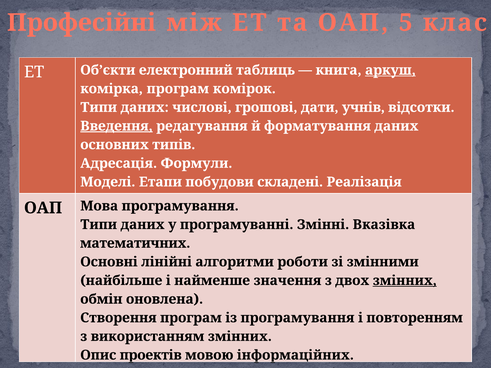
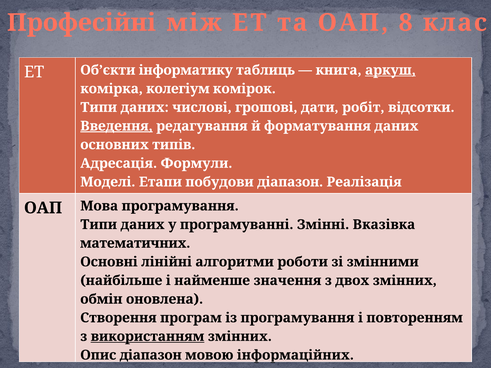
5: 5 -> 8 (406, 23)
електронний: електронний -> інформатику (186, 70)
комірка програм: програм -> колегіум (178, 89)
учнів: учнів -> робіт (363, 107)
побудови складені: складені -> діапазон (290, 182)
змінних underline: present -> none (405, 281)
використанням underline: none -> present (148, 337)
Опис проектів: проектів -> діапазон (151, 355)
